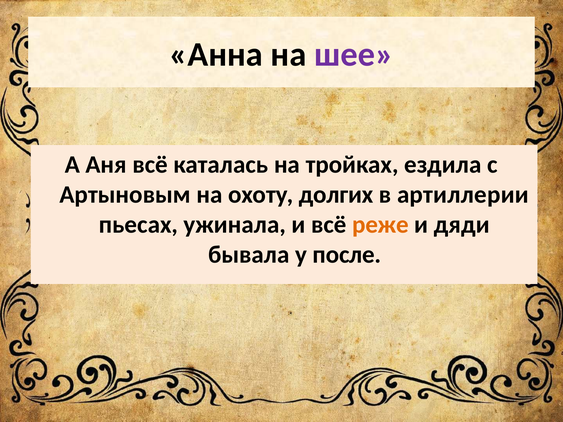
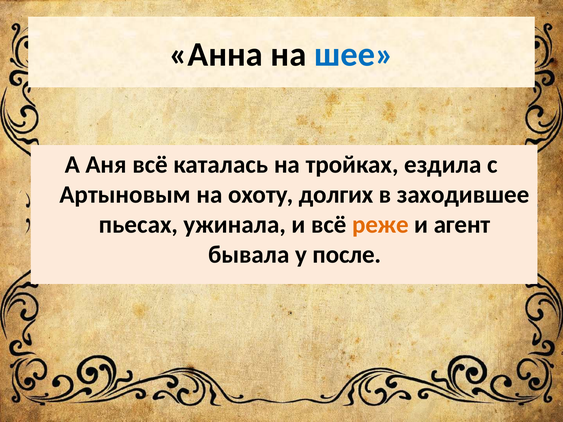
шее colour: purple -> blue (354, 55)
артиллерии: артиллерии -> заходившее (463, 195)
дяди: дяди -> агент (462, 225)
